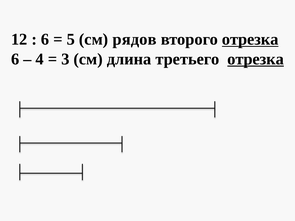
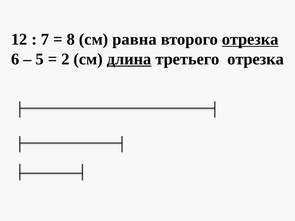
6: 6 -> 7 (45, 39)
5: 5 -> 8 (71, 39)
рядов: рядов -> равна (135, 39)
4: 4 -> 5 (40, 59)
3: 3 -> 2 (65, 59)
длина underline: none -> present (129, 59)
отрезка underline: present -> none (256, 59)
